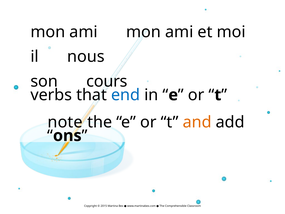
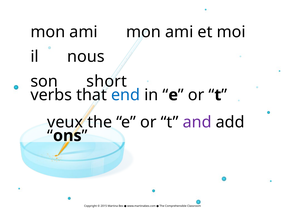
cours: cours -> short (107, 81)
note: note -> veux (65, 122)
and colour: orange -> purple (197, 122)
